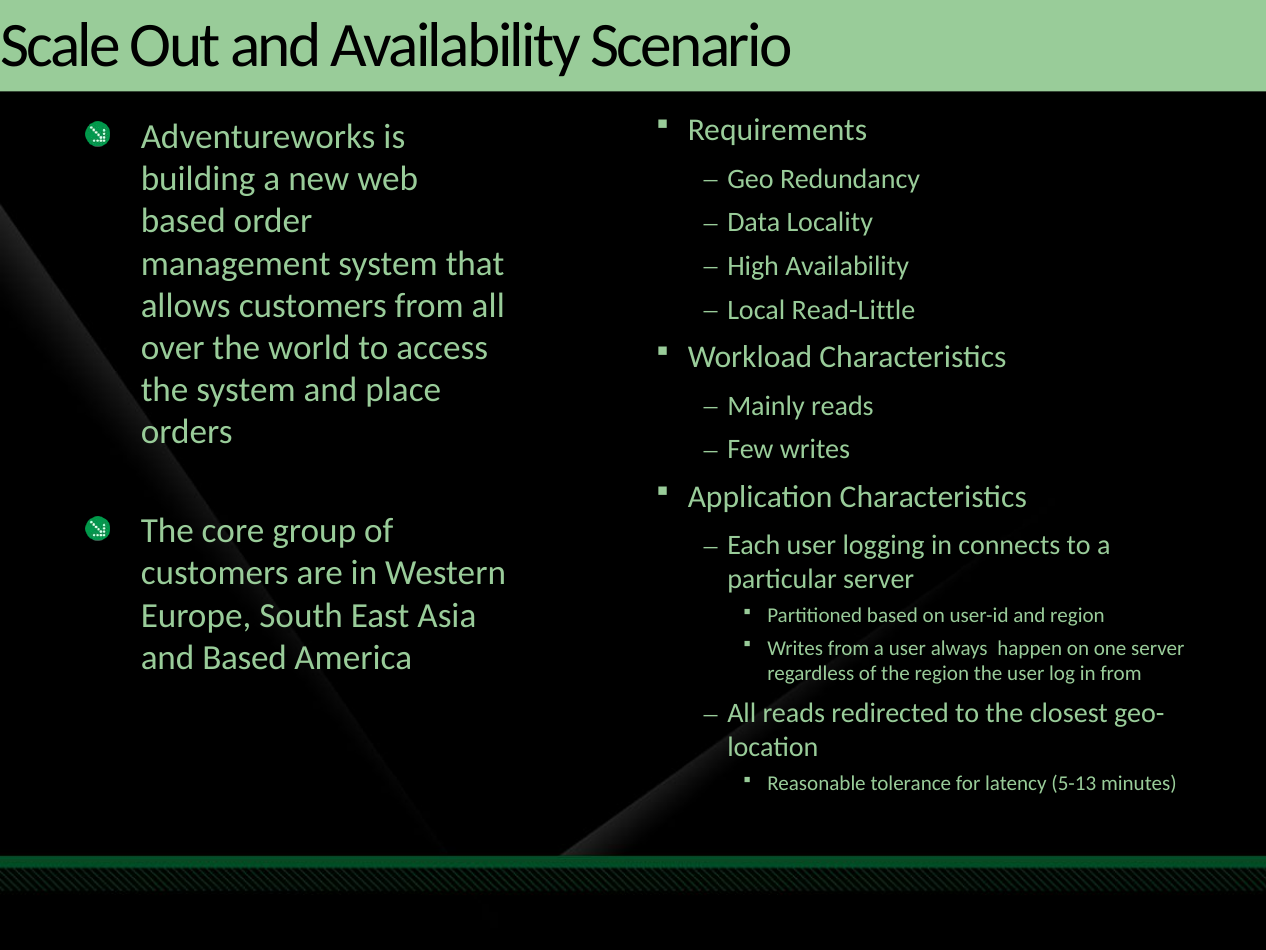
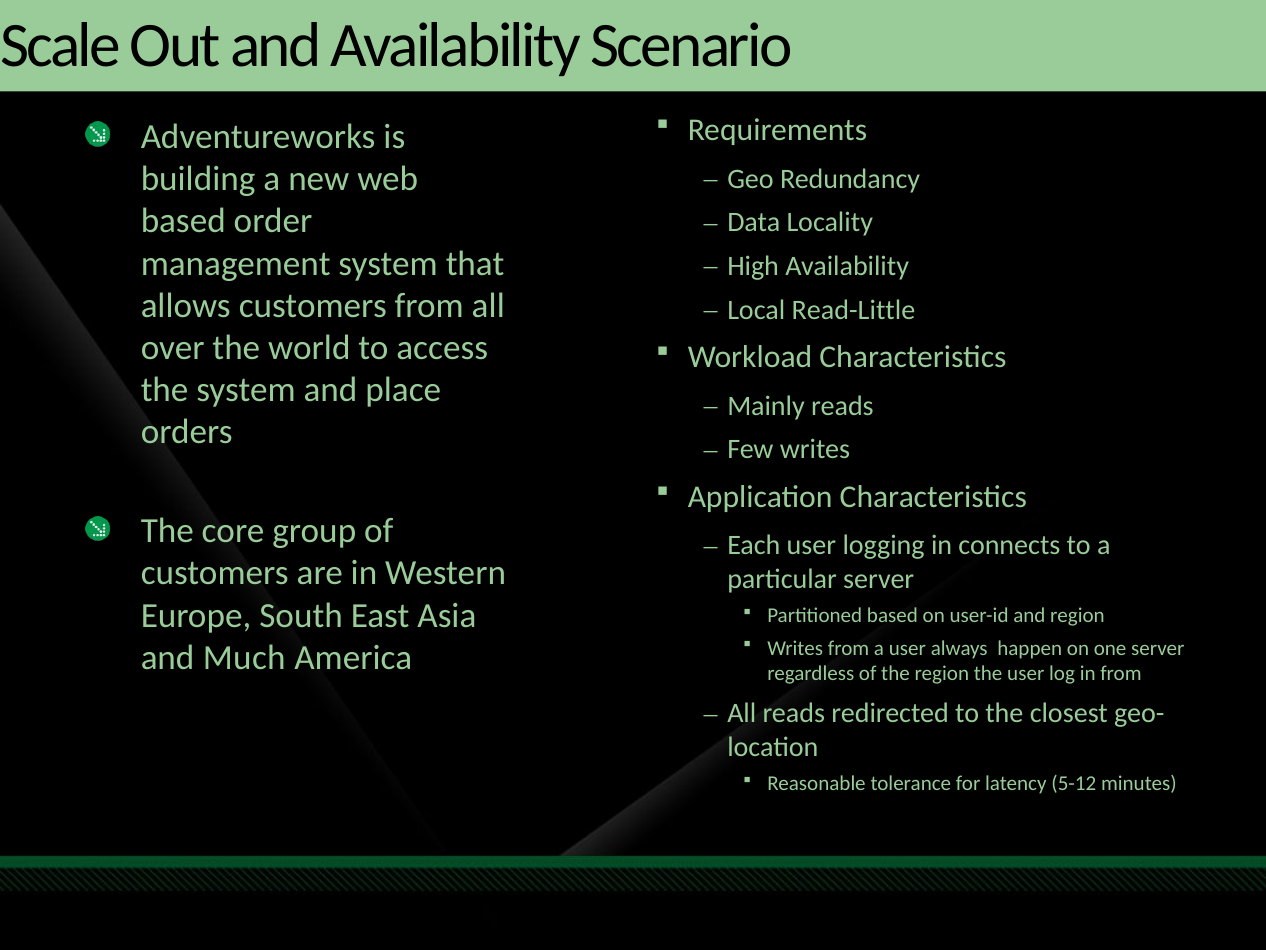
and Based: Based -> Much (244, 657)
5-13: 5-13 -> 5-12 (1074, 783)
